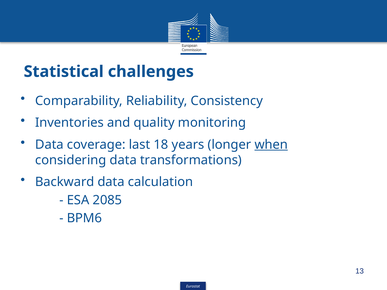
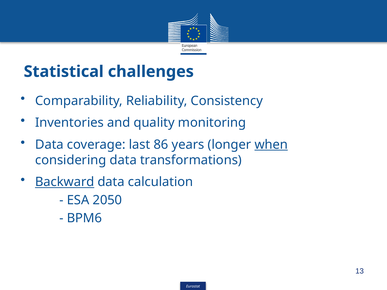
18: 18 -> 86 (161, 145)
Backward underline: none -> present (65, 182)
2085: 2085 -> 2050 (107, 200)
